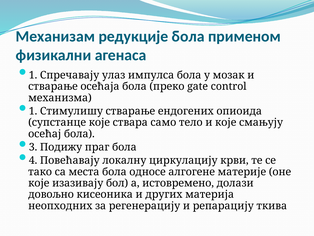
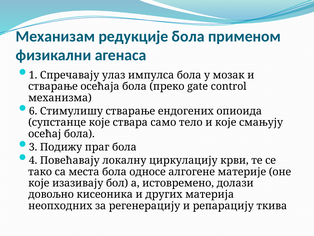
1: 1 -> 6 (33, 111)
